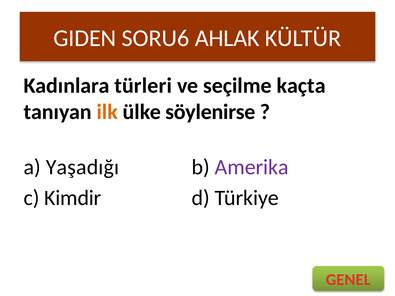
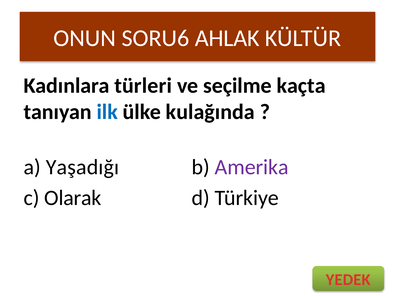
GIDEN: GIDEN -> ONUN (85, 38)
ilk colour: orange -> blue (107, 112)
söylenirse: söylenirse -> kulağında (210, 112)
Kimdir: Kimdir -> Olarak (73, 198)
GENEL: GENEL -> YEDEK (348, 280)
